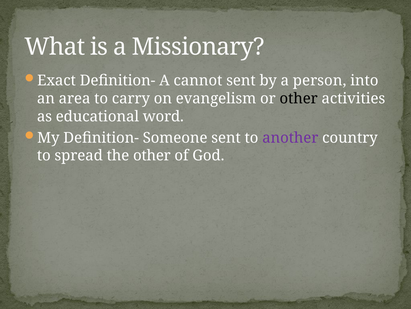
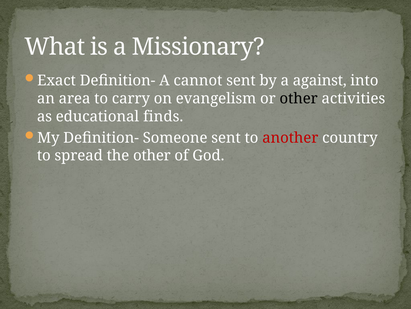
person: person -> against (320, 80)
word: word -> finds (163, 116)
another colour: purple -> red (290, 137)
